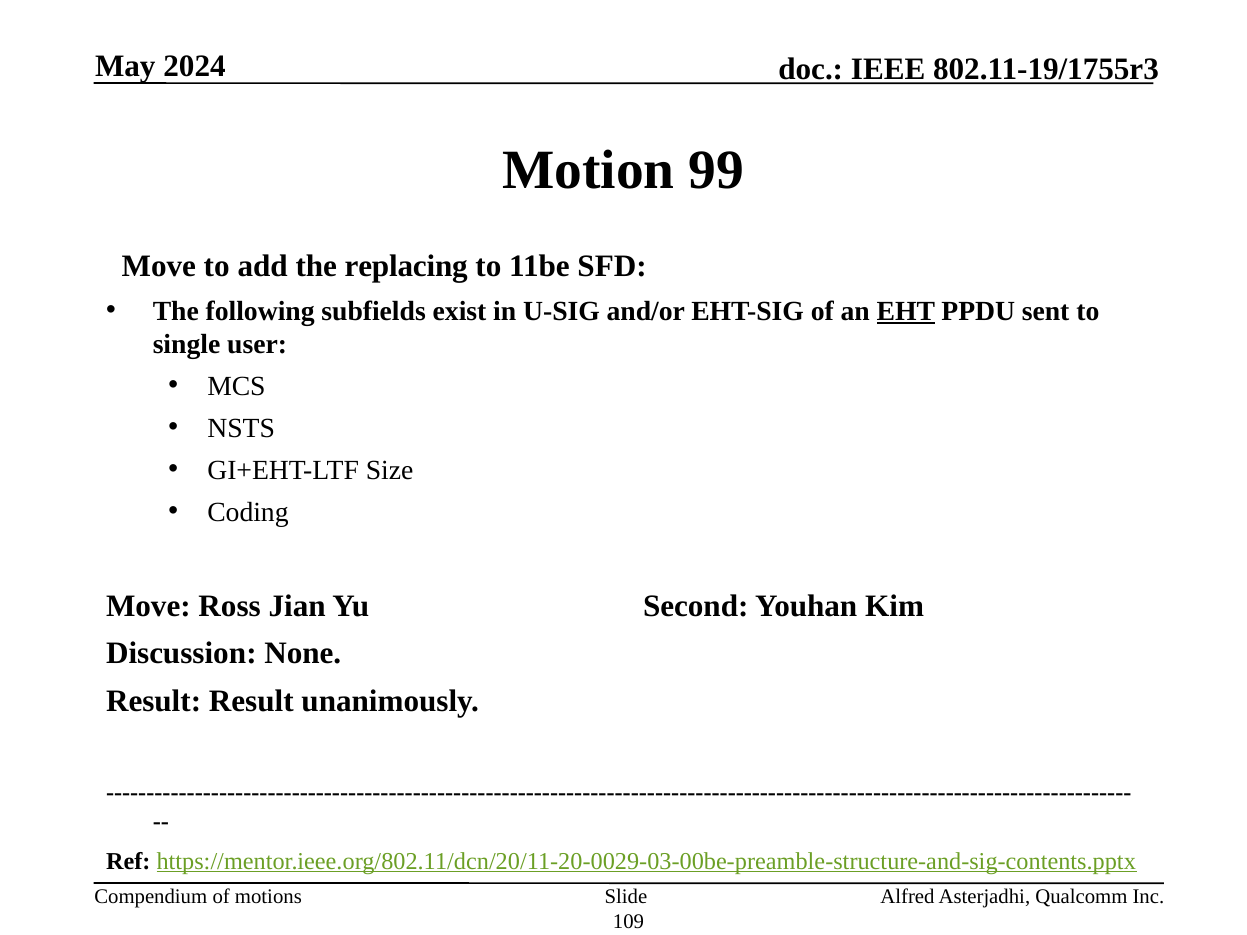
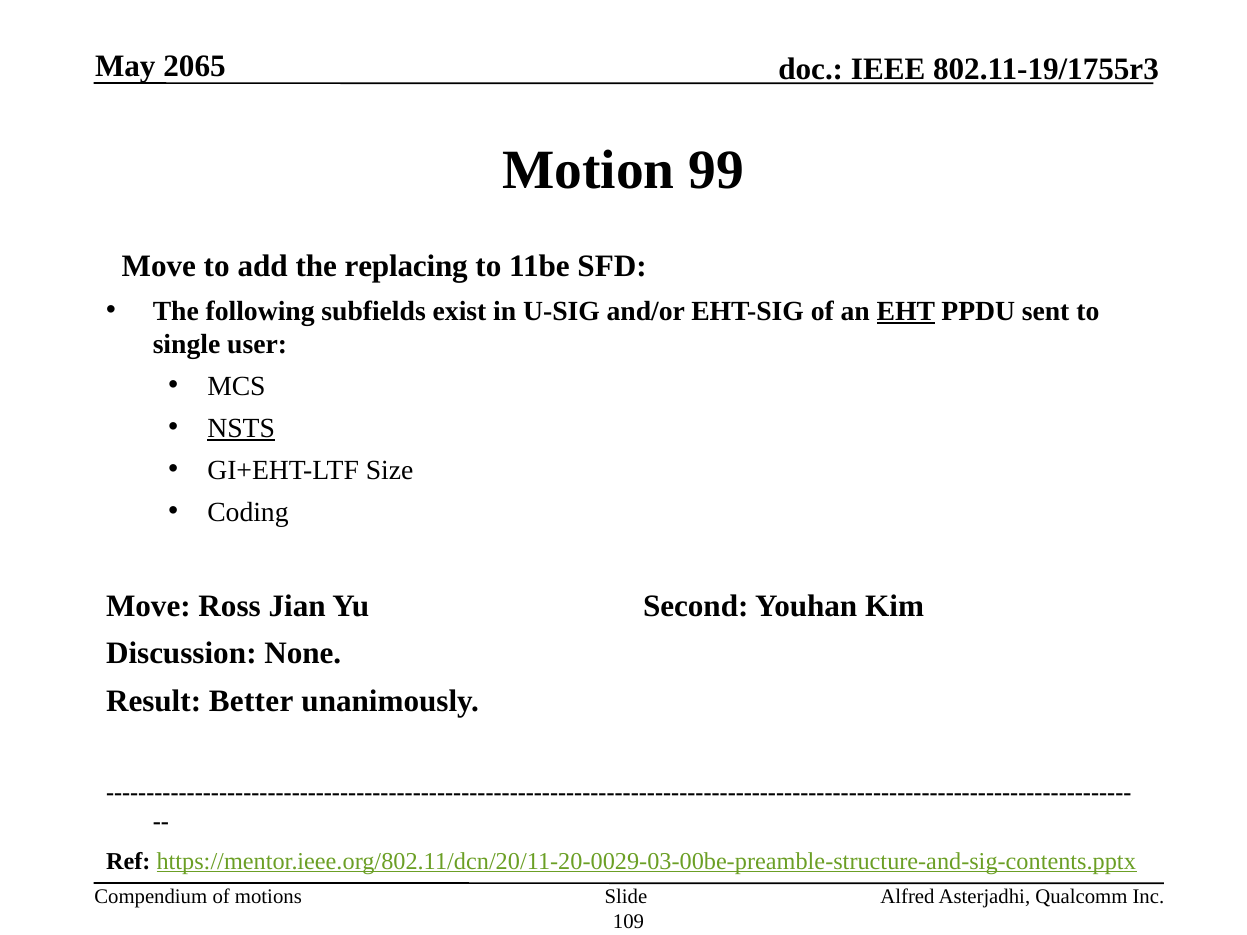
2024: 2024 -> 2065 (195, 66)
NSTS underline: none -> present (241, 428)
Result Result: Result -> Better (251, 702)
